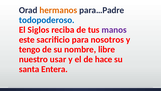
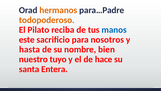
todopoderoso colour: blue -> orange (47, 20)
Siglos: Siglos -> Pilato (38, 30)
manos colour: purple -> blue (114, 30)
tengo: tengo -> hasta (30, 49)
libre: libre -> bien (107, 49)
usar: usar -> tuyo (58, 59)
